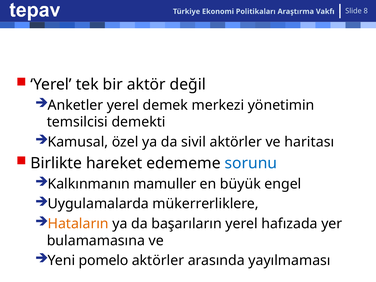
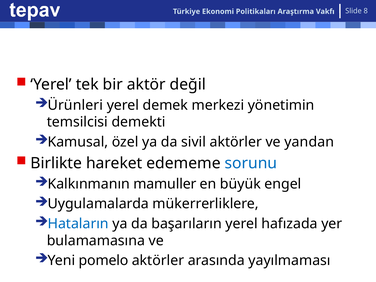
Anketler: Anketler -> Ürünleri (75, 105)
haritası: haritası -> yandan (309, 142)
Hataların colour: orange -> blue (78, 224)
